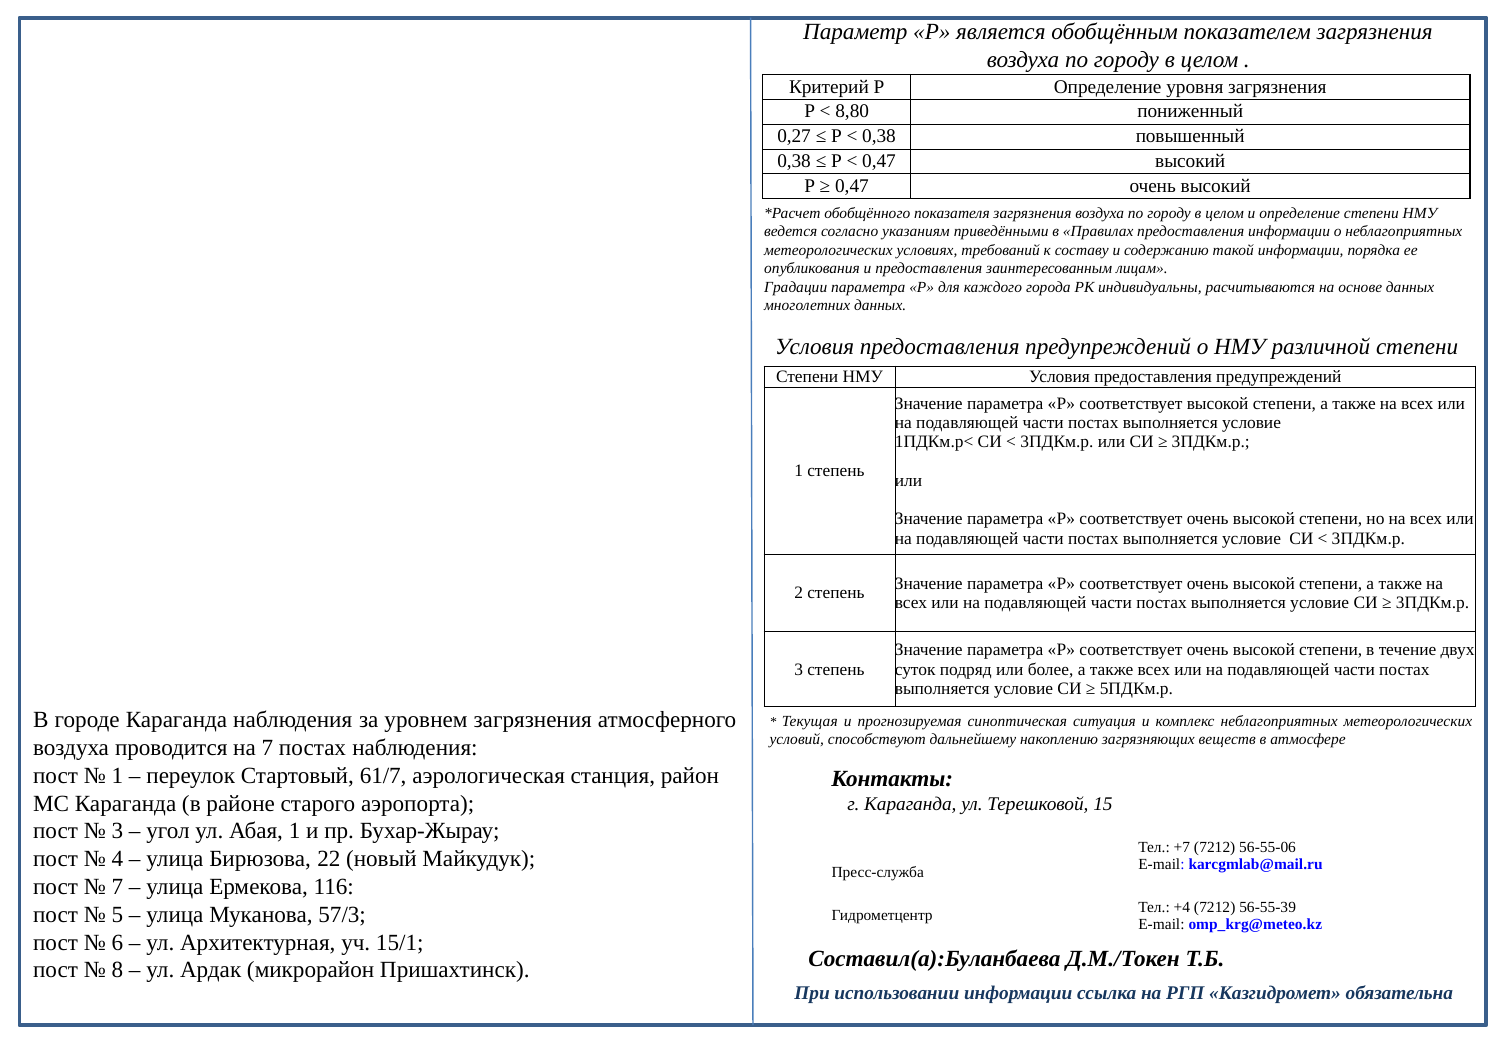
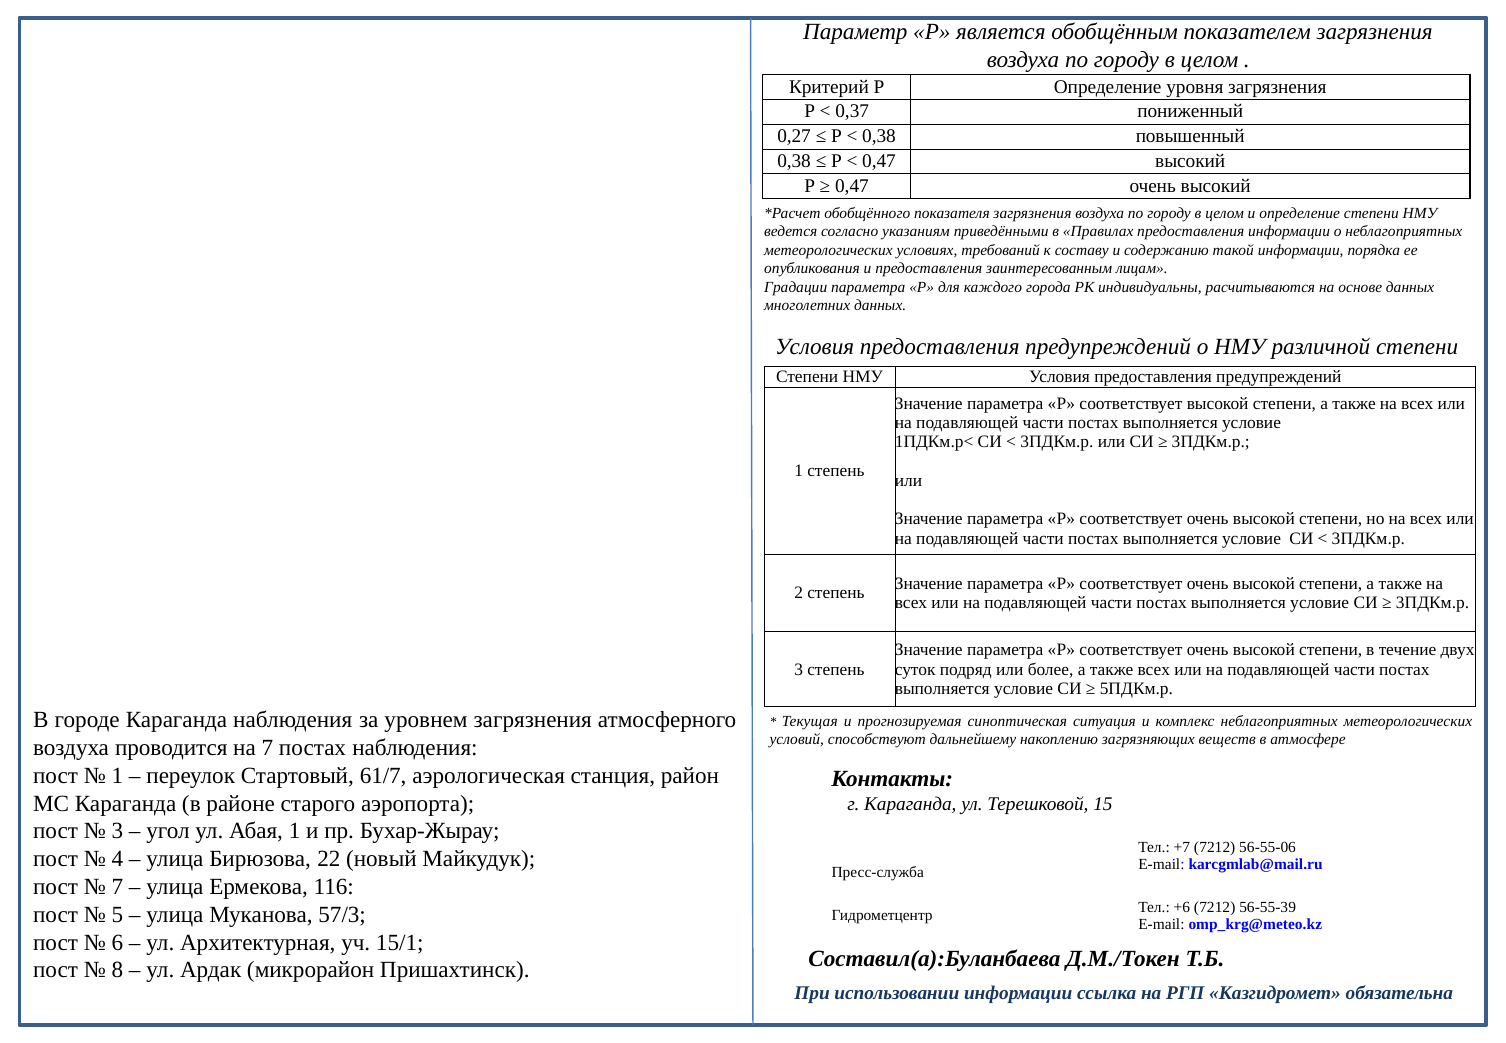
8,80: 8,80 -> 0,37 (852, 111)
+4: +4 -> +6 (1182, 907)
